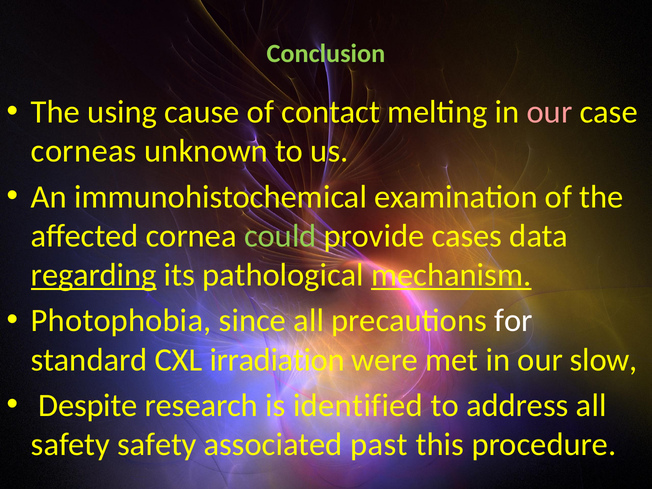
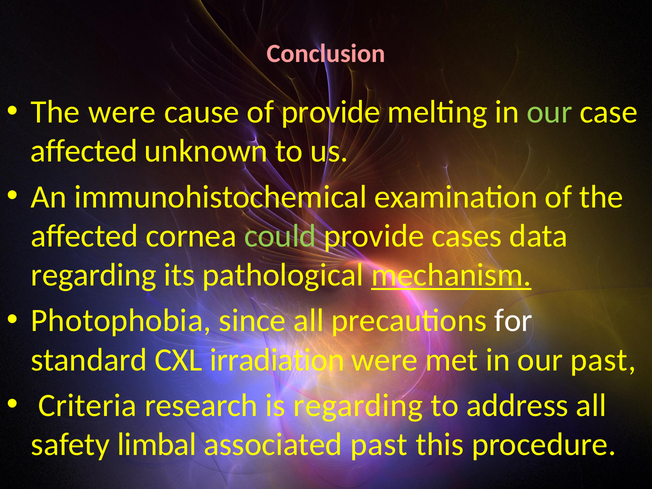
Conclusion colour: light green -> pink (326, 53)
The using: using -> were (122, 112)
of contact: contact -> provide (331, 112)
our colour: pink -> light green (550, 112)
corneas: corneas -> affected (84, 151)
regarding underline: present -> none (94, 275)
our slow: slow -> past (603, 360)
Despite: Despite -> Criteria (88, 405)
is identified: identified -> regarding (358, 405)
safety safety: safety -> limbal (157, 445)
